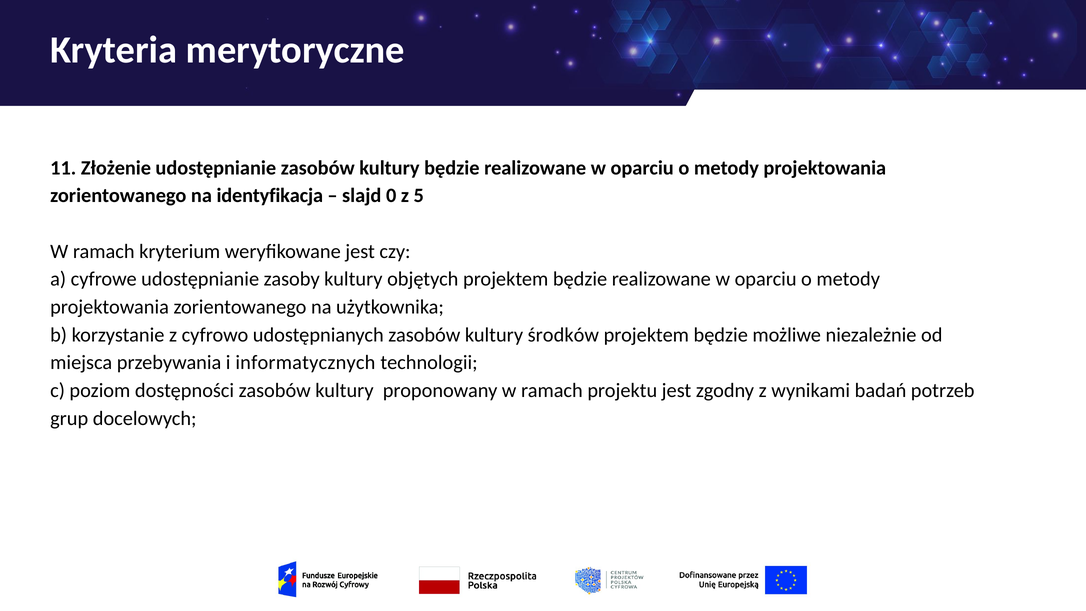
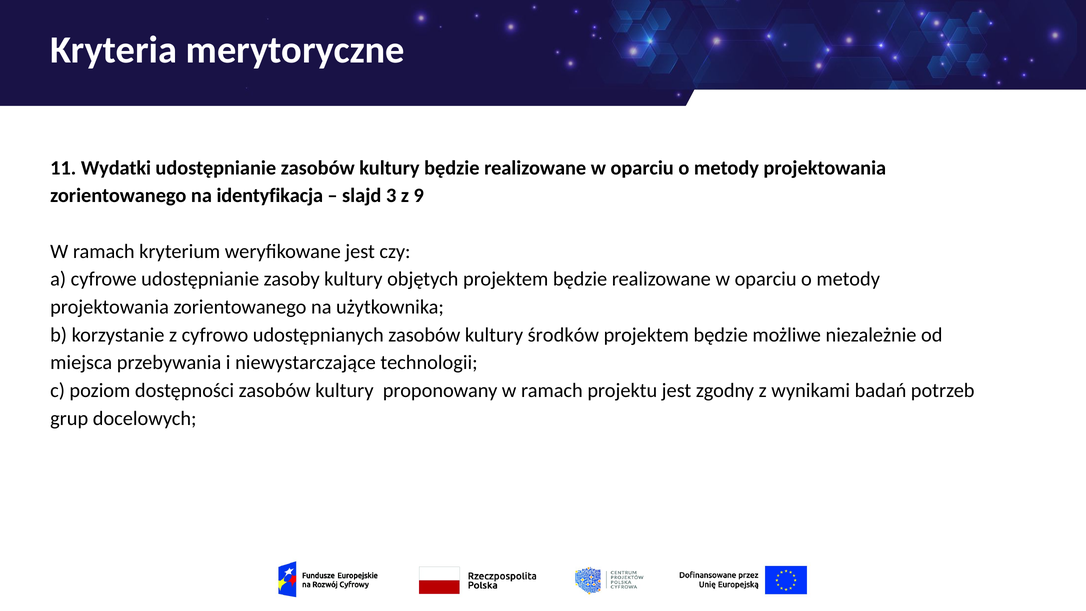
Złożenie: Złożenie -> Wydatki (116, 168)
0: 0 -> 3 (391, 196)
5: 5 -> 9 (419, 196)
informatycznych: informatycznych -> niewystarczające (306, 363)
